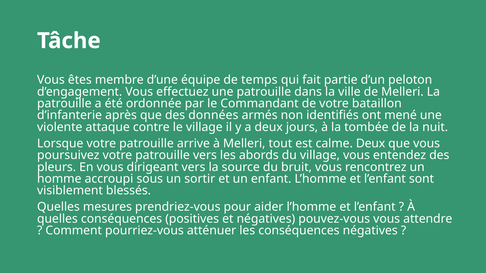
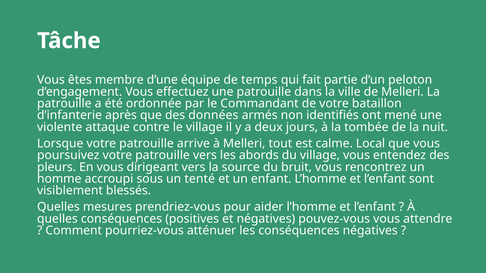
calme Deux: Deux -> Local (371, 144)
sortir: sortir -> tenté (200, 179)
